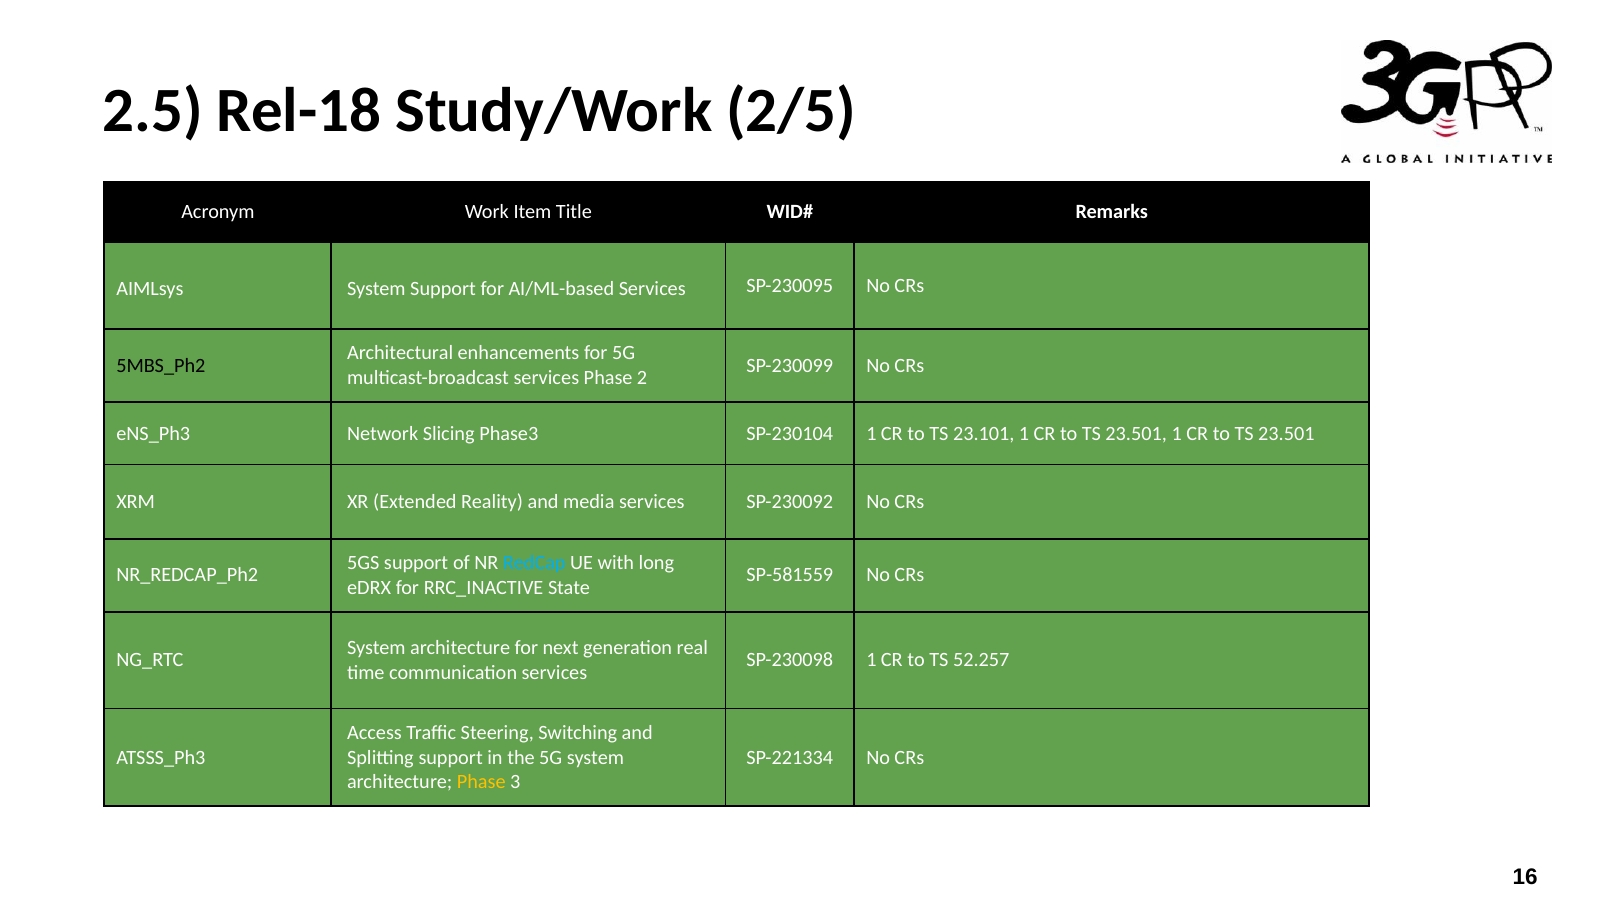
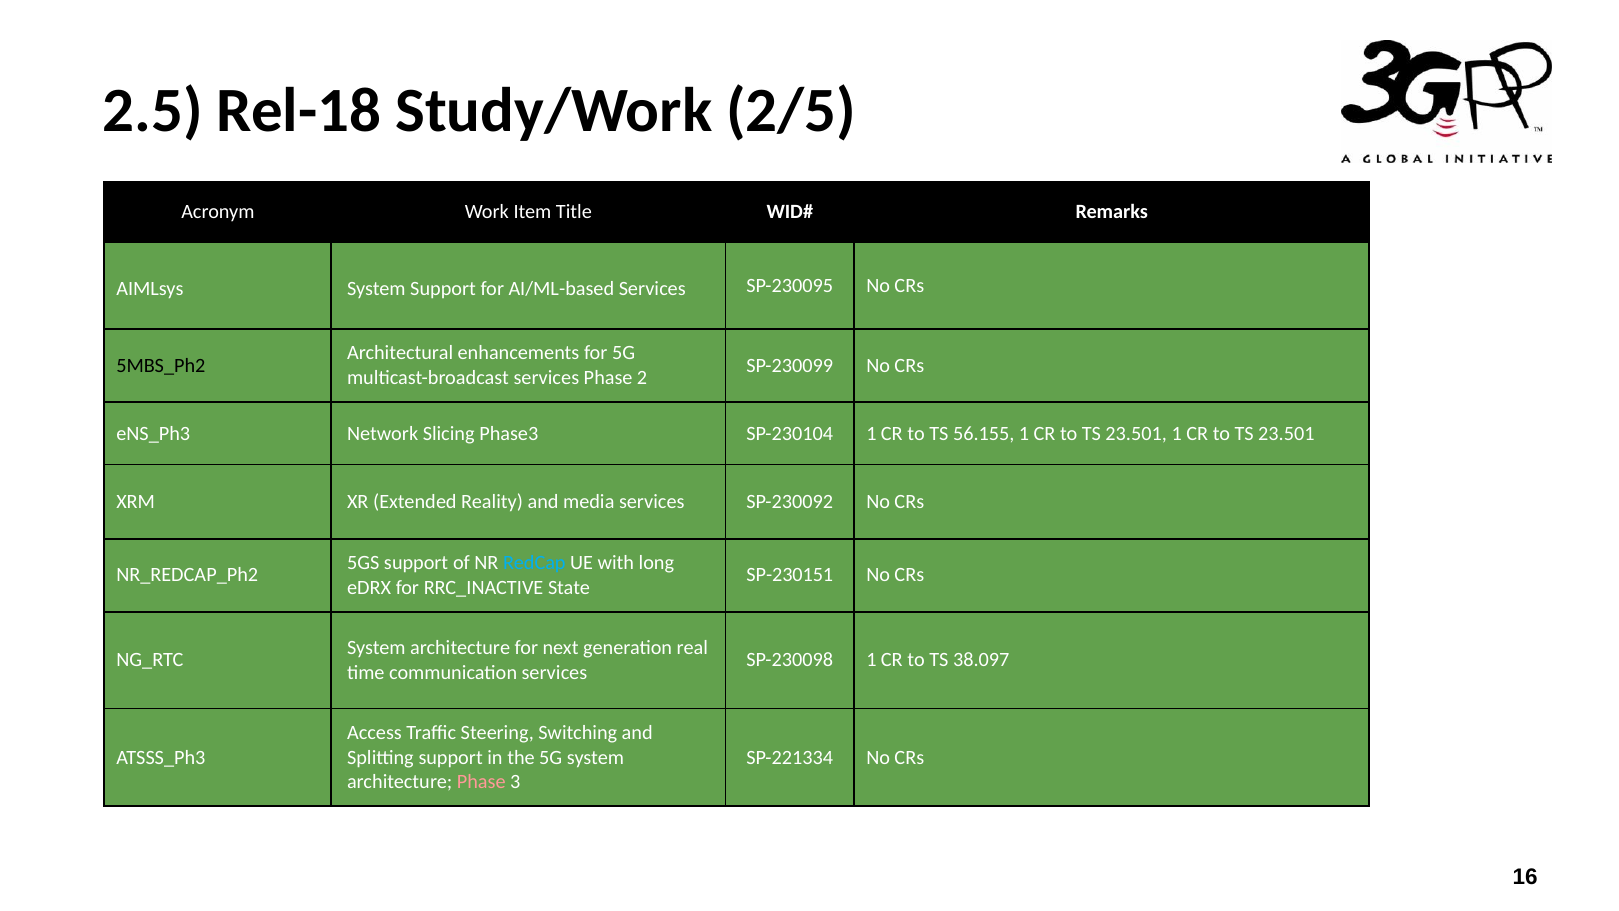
23.101: 23.101 -> 56.155 (984, 433)
SP-581559: SP-581559 -> SP-230151 (790, 575)
52.257: 52.257 -> 38.097 (981, 660)
Phase colour: yellow -> pink (481, 782)
